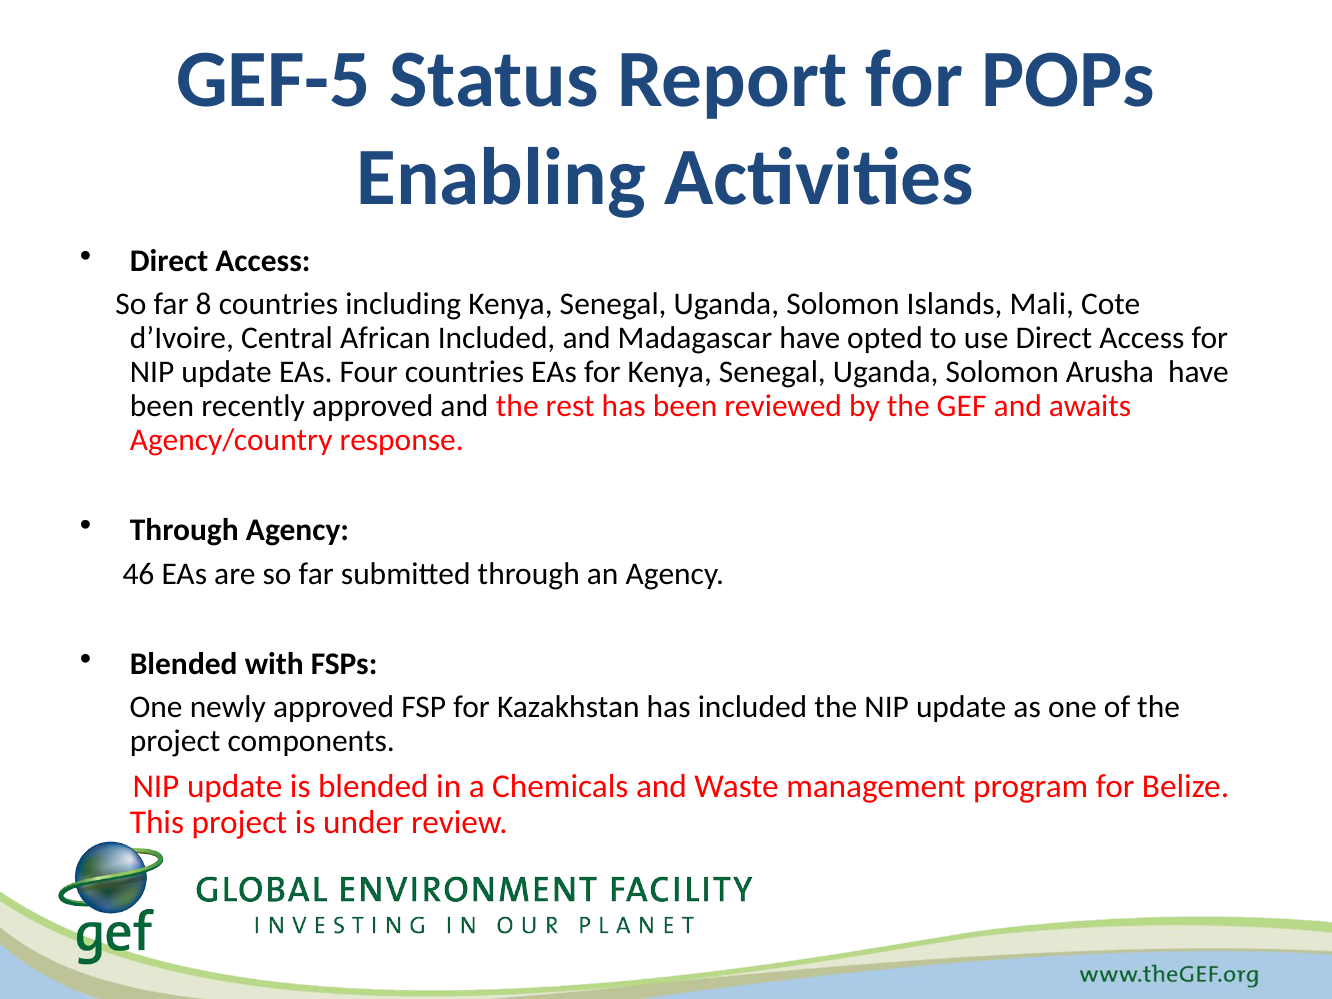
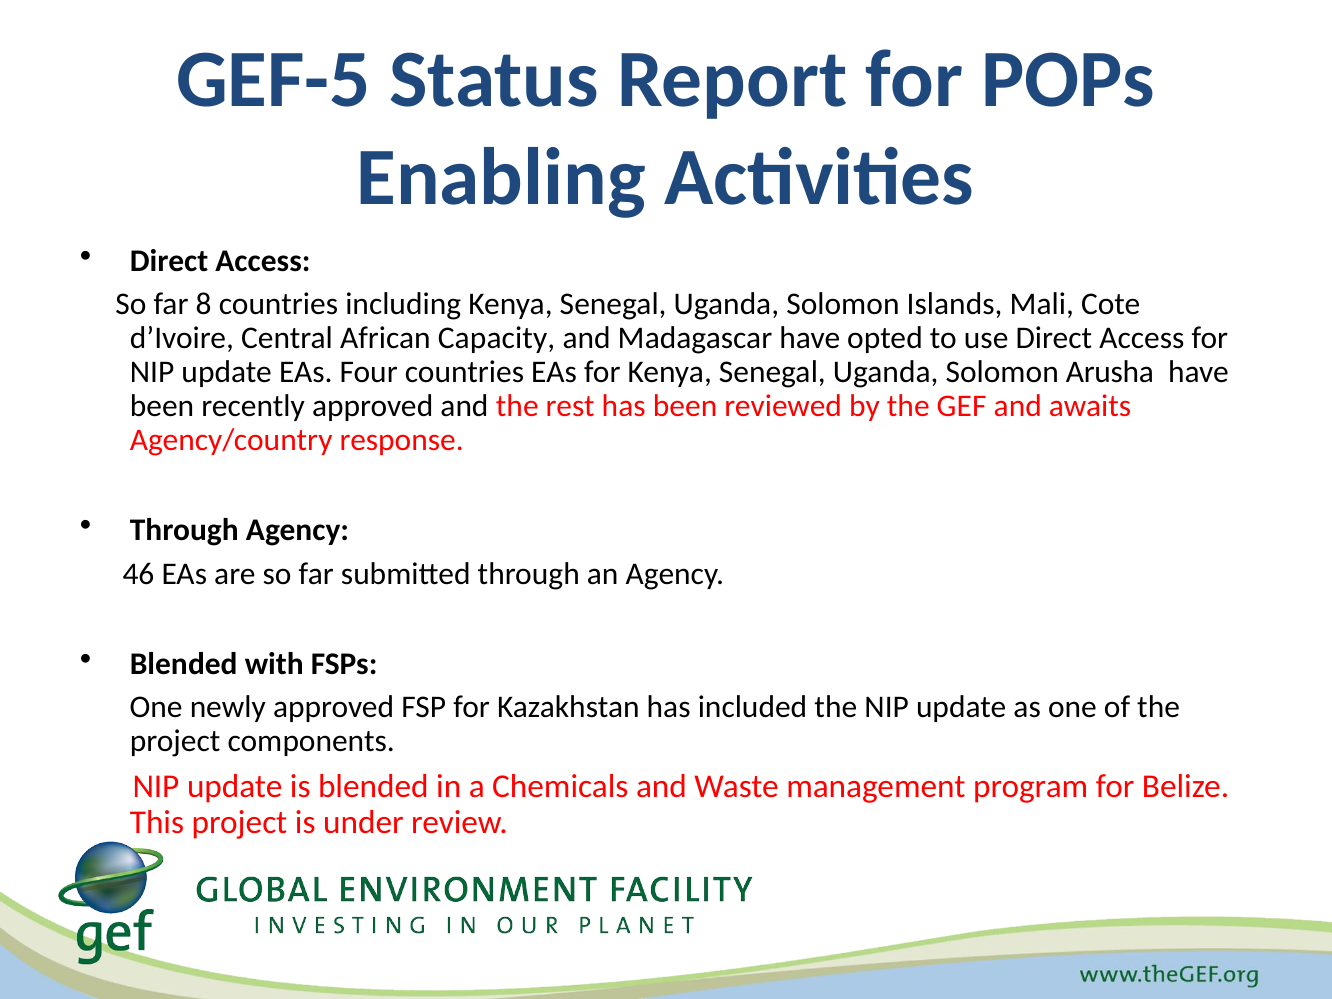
African Included: Included -> Capacity (497, 338)
